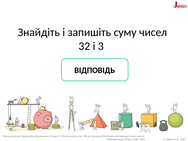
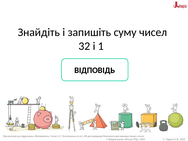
3: 3 -> 1 (101, 46)
